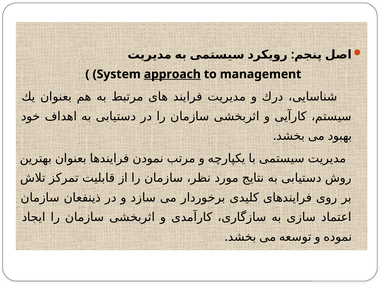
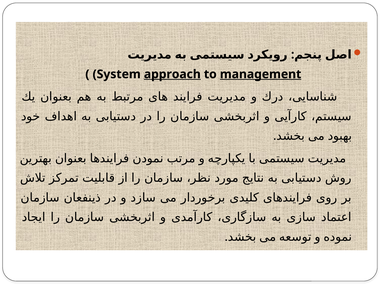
management underline: none -> present (261, 74)
